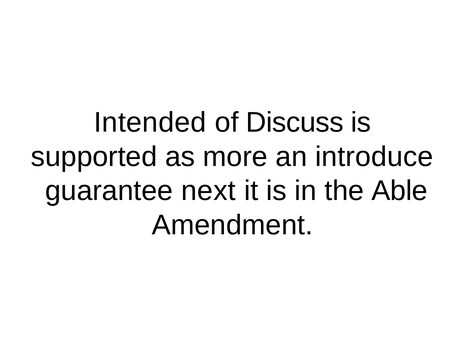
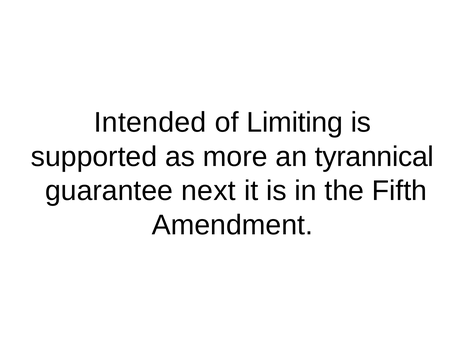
Discuss: Discuss -> Limiting (295, 123)
introduce: introduce -> tyrannical (374, 157)
Able: Able -> Fifth (399, 191)
